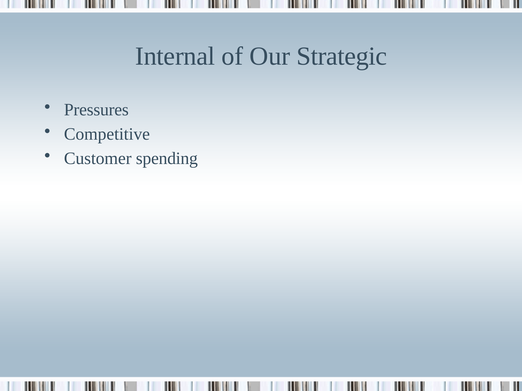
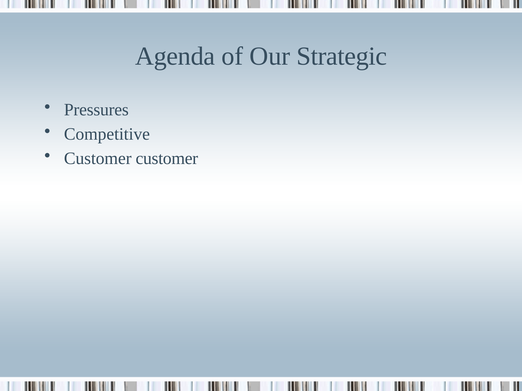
Internal: Internal -> Agenda (175, 56)
Customer spending: spending -> customer (167, 159)
